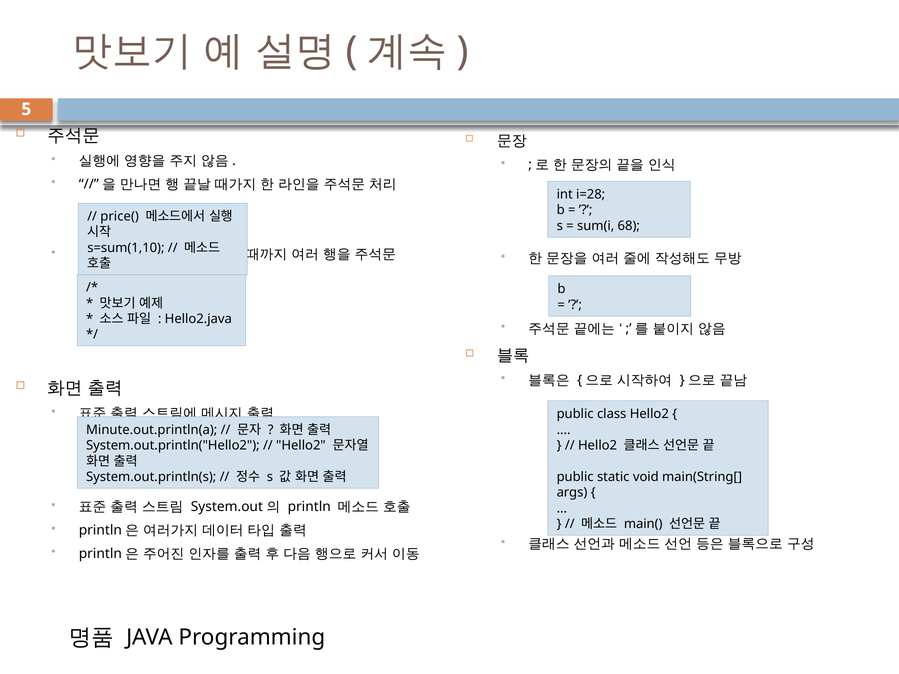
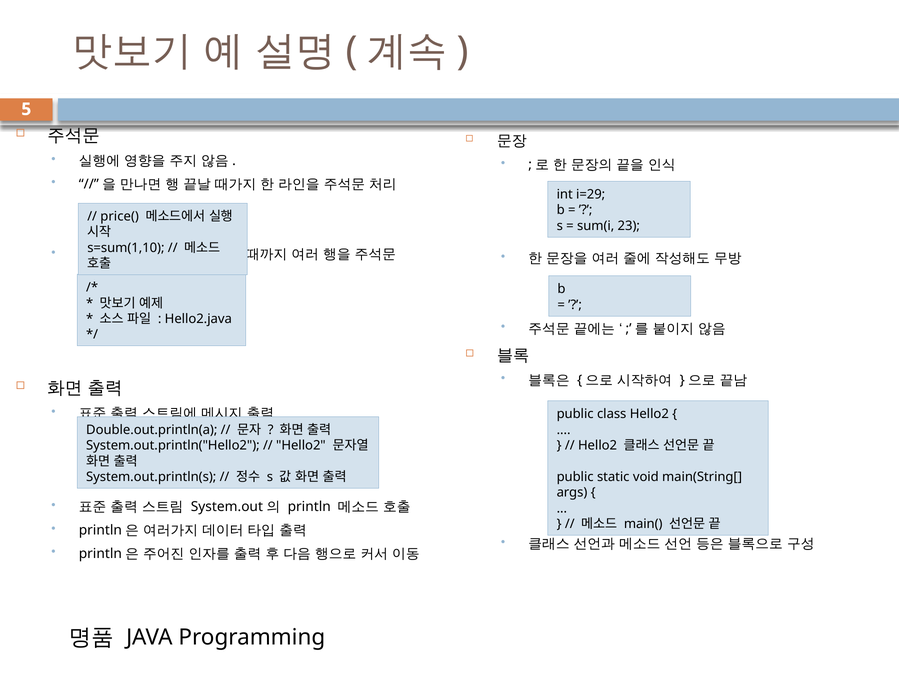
i=28: i=28 -> i=29 (591, 194)
68: 68 -> 23 (629, 226)
Minute.out.println(a: Minute.out.println(a -> Double.out.println(a (152, 430)
